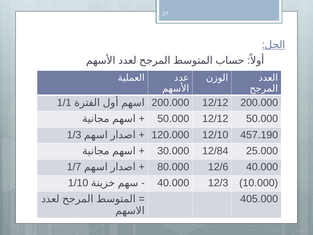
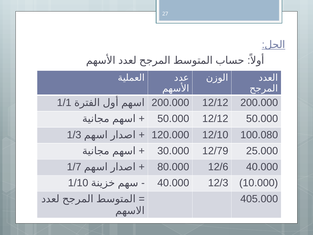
457.190: 457.190 -> 100.080 (259, 135)
12/84: 12/84 -> 12/79 (215, 151)
